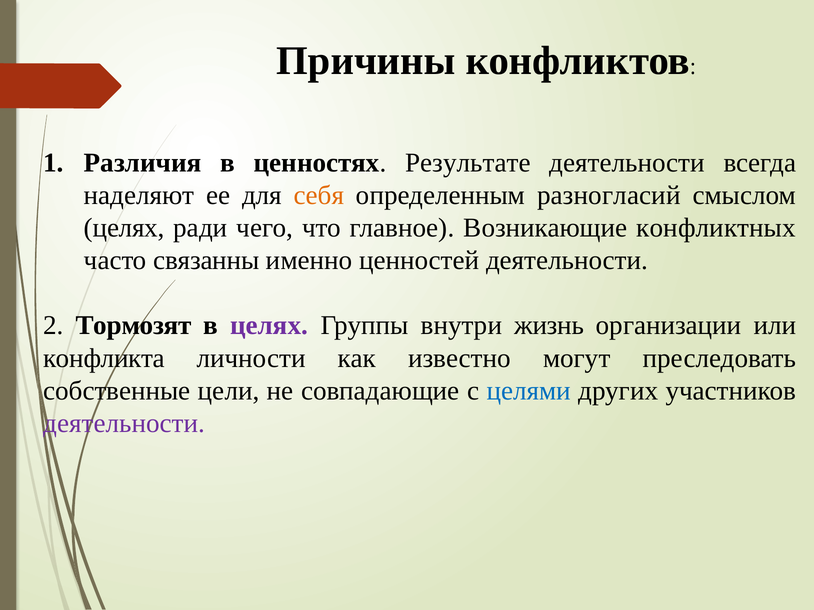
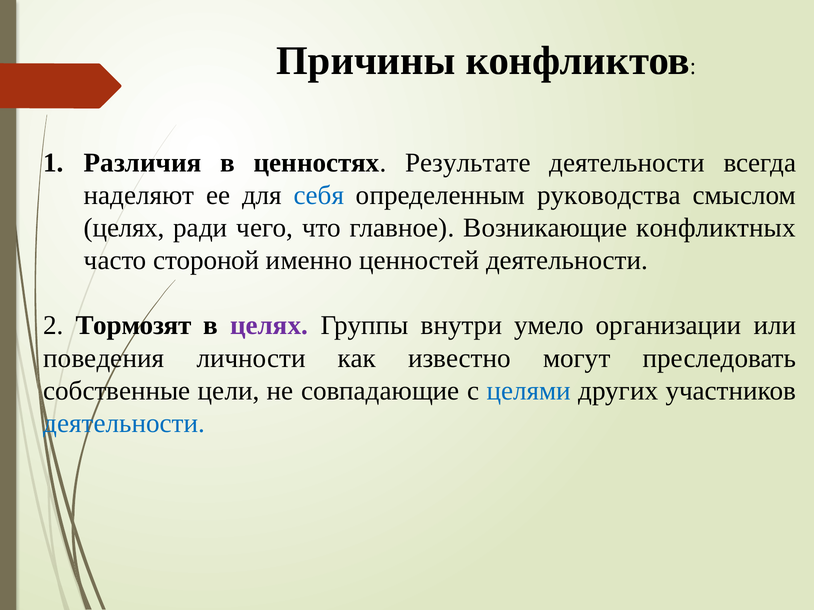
себя colour: orange -> blue (319, 196)
разногласий: разногласий -> руководства (609, 196)
связанны: связанны -> стороной (206, 261)
жизнь: жизнь -> умело (549, 326)
конфликта: конфликта -> поведения (104, 358)
деятельности colour: purple -> blue (124, 423)
